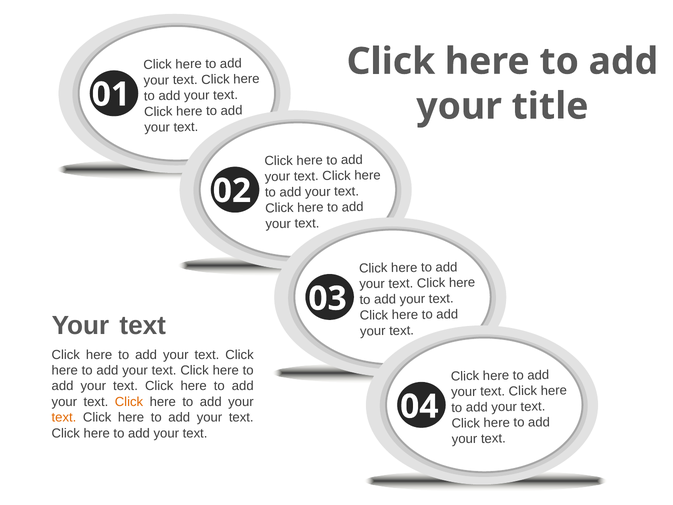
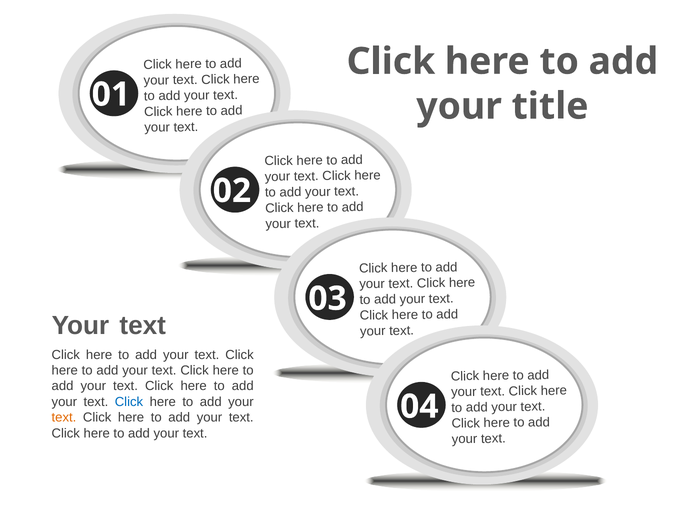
Click colour: orange -> blue (129, 402)
